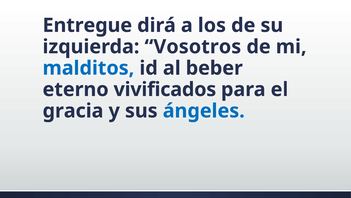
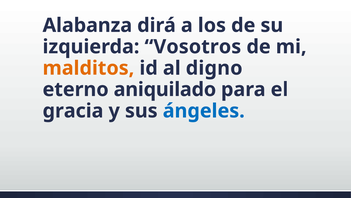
Entregue: Entregue -> Alabanza (87, 25)
malditos colour: blue -> orange (88, 68)
beber: beber -> digno (214, 68)
vivificados: vivificados -> aniquilado (165, 89)
